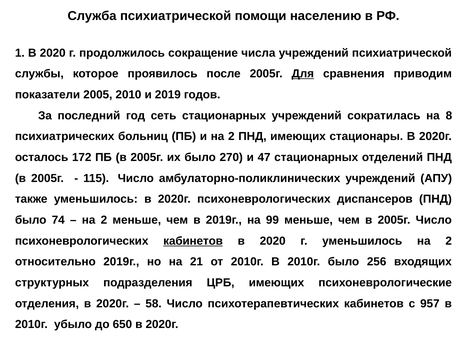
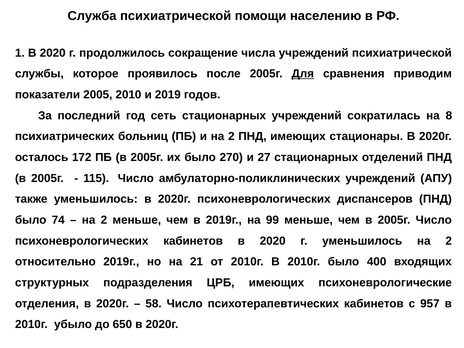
47: 47 -> 27 (264, 157)
кабинетов underline: present -> none (193, 241)
256: 256 -> 400 (377, 262)
